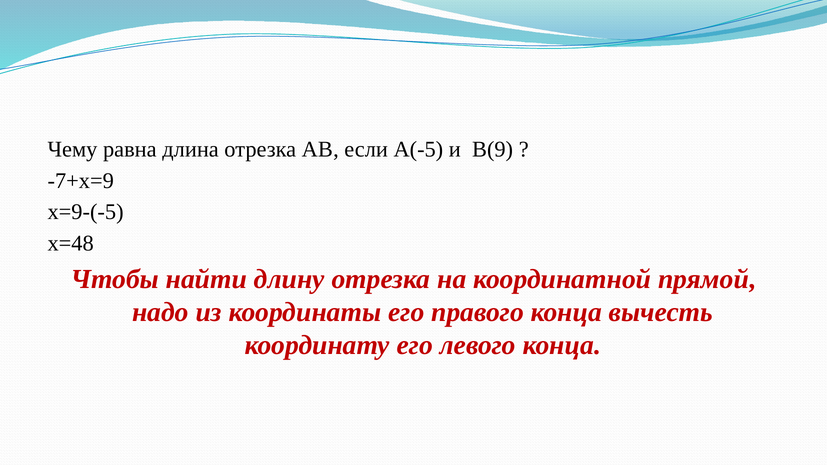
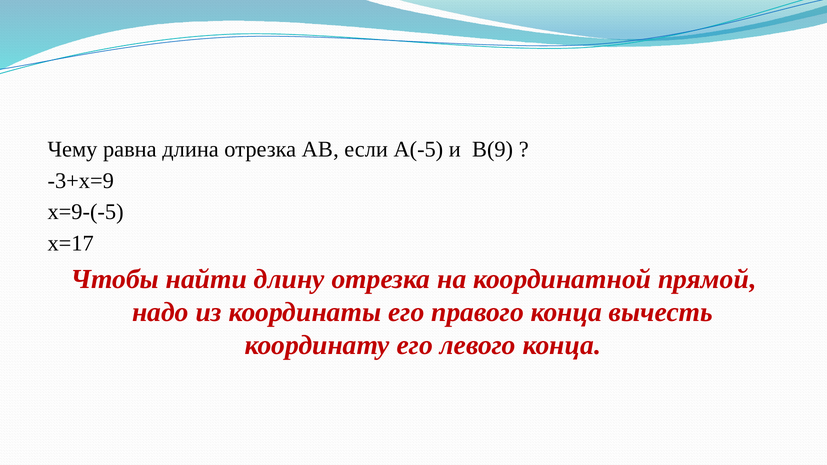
-7+x=9: -7+x=9 -> -3+x=9 (81, 181)
x=48: x=48 -> x=17 (71, 243)
